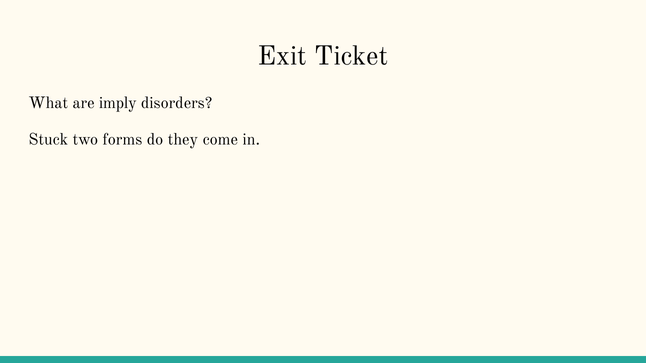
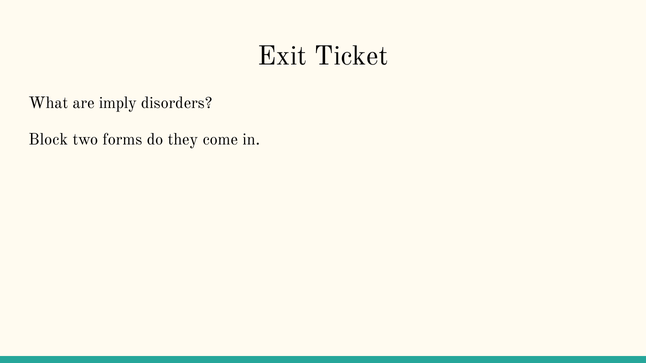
Stuck: Stuck -> Block (48, 140)
